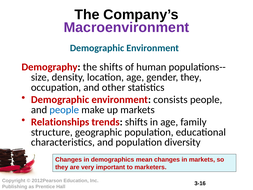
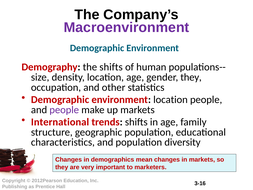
environment consists: consists -> location (170, 99)
people colour: blue -> purple (64, 110)
Relationships: Relationships -> International (60, 122)
